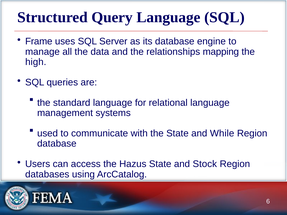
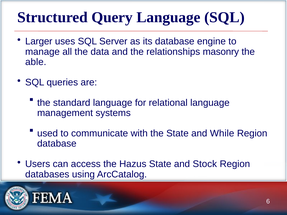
Frame: Frame -> Larger (39, 41)
mapping: mapping -> masonry (221, 52)
high: high -> able (36, 62)
